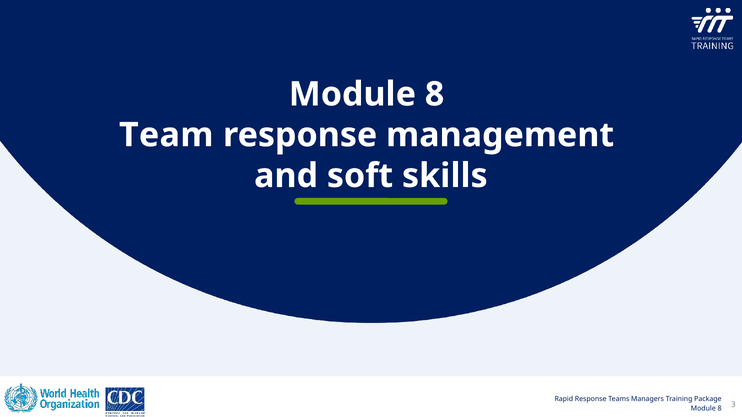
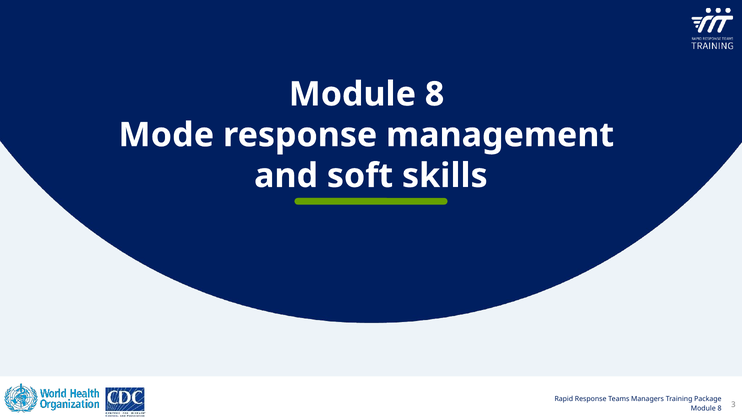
Team: Team -> Mode (166, 135)
